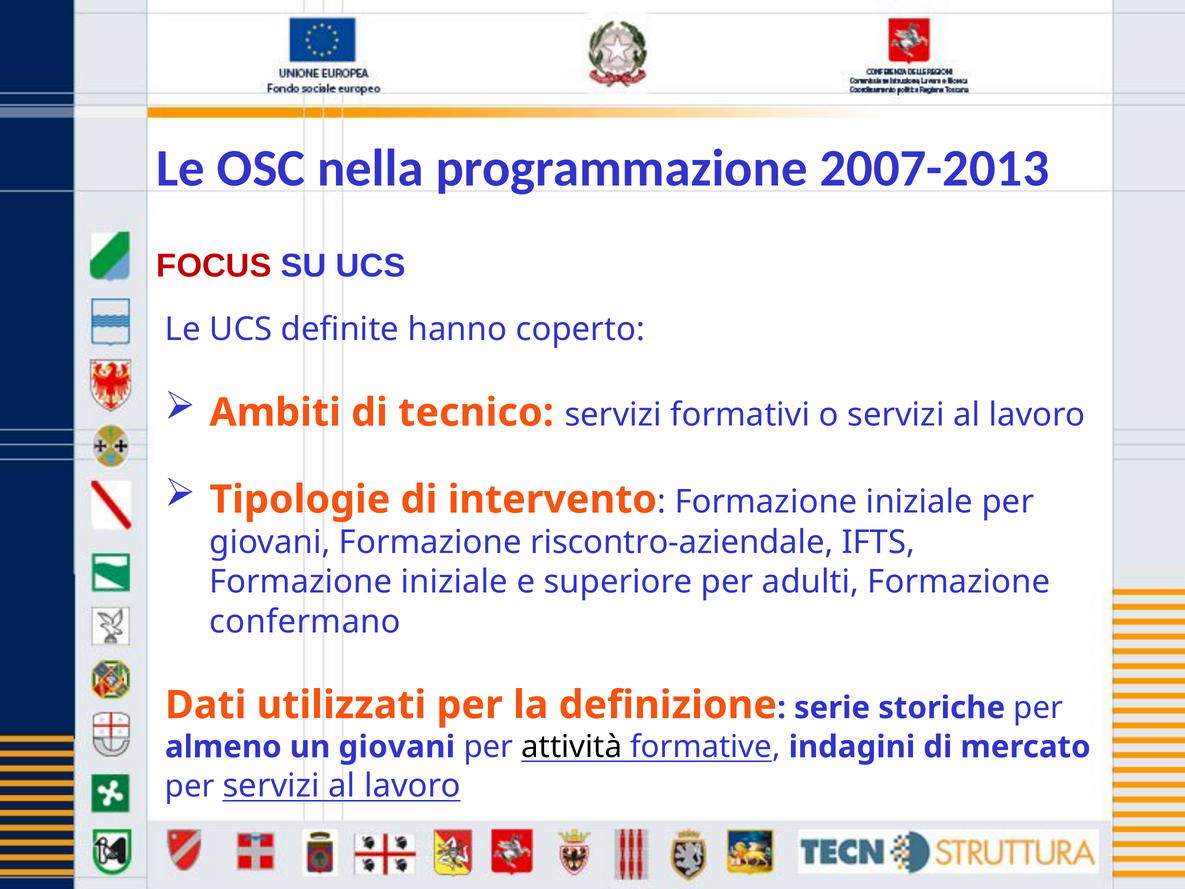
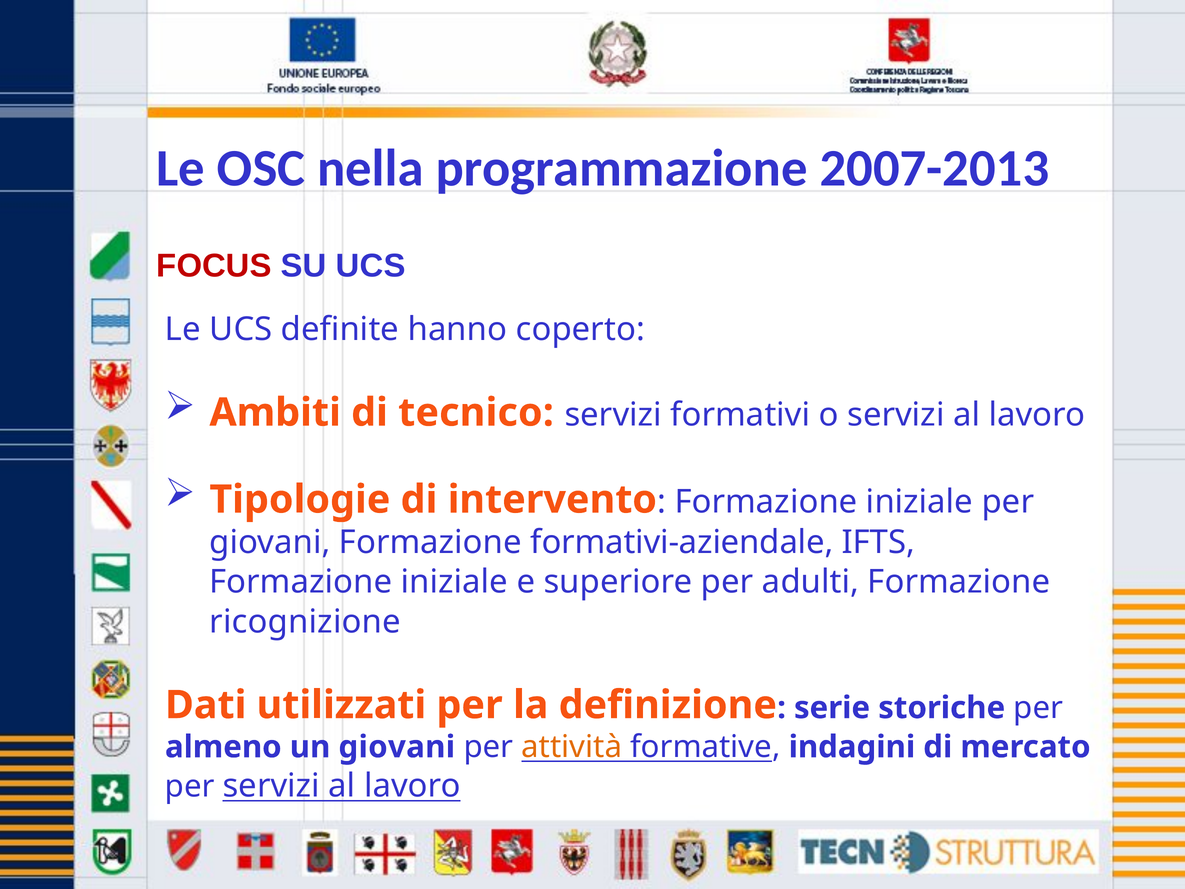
riscontro-aziendale: riscontro-aziendale -> formativi-aziendale (682, 542)
confermano: confermano -> ricognizione (305, 621)
attività colour: black -> orange (572, 747)
